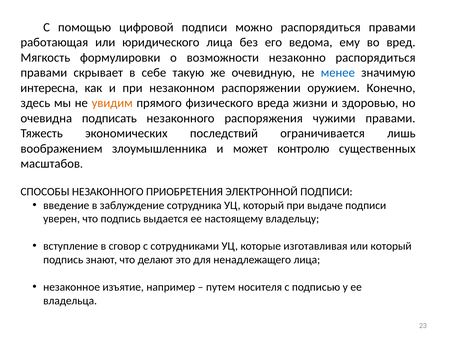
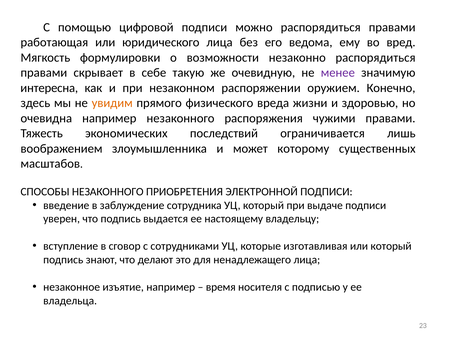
менее colour: blue -> purple (338, 73)
очевидна подписать: подписать -> например (109, 118)
контролю: контролю -> которому (303, 148)
путем: путем -> время (221, 287)
